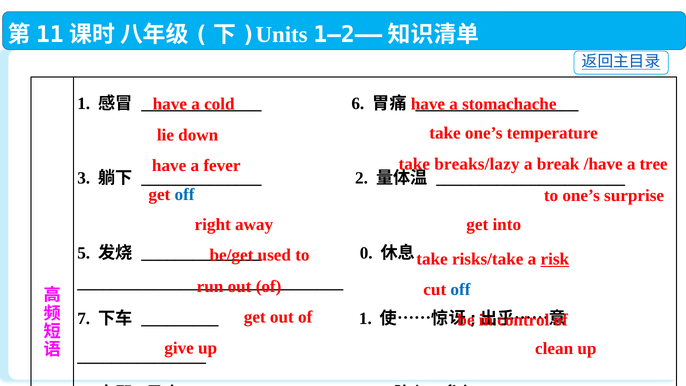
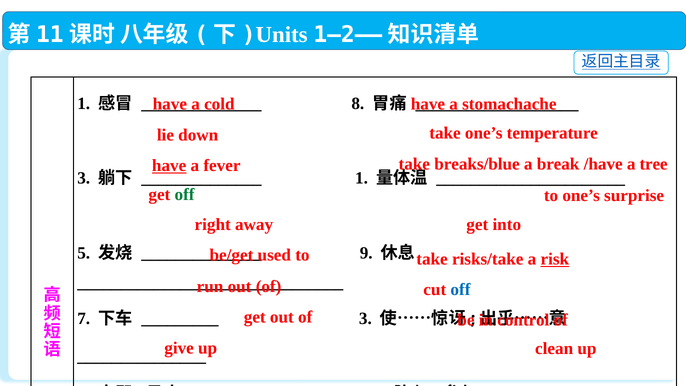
6: 6 -> 8 (358, 104)
have underline: none -> present (169, 166)
breaks/lazy: breaks/lazy -> breaks/blue (477, 164)
2: 2 -> 1 (361, 178)
off colour: blue -> green (185, 195)
0: 0 -> 9 (366, 253)
1: 1 -> 3 (365, 319)
